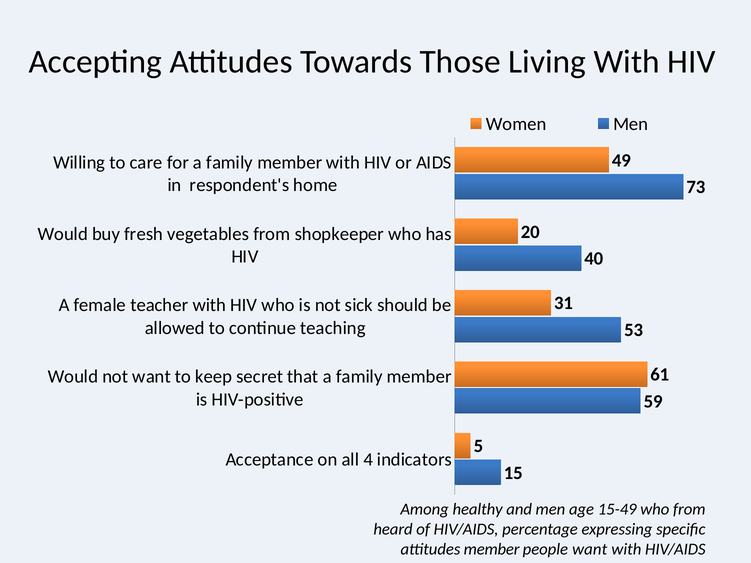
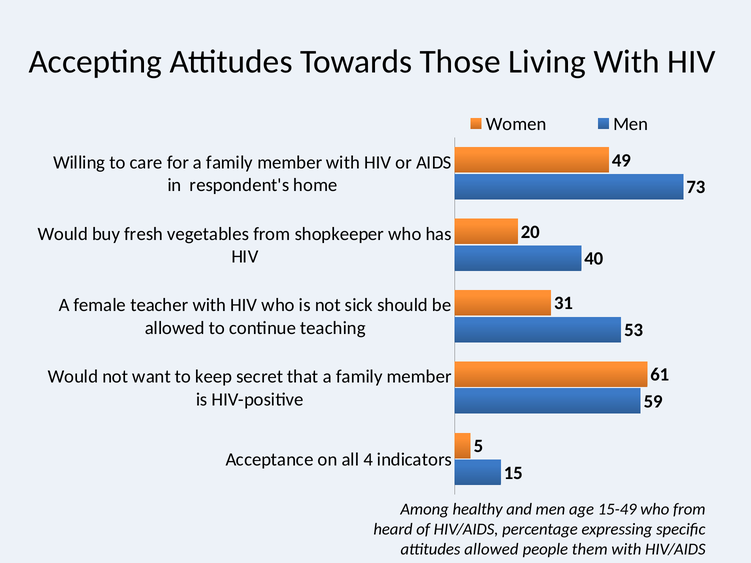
attitudes member: member -> allowed (491, 549)
people want: want -> them (590, 549)
